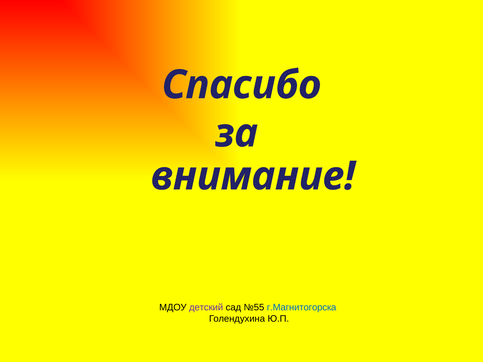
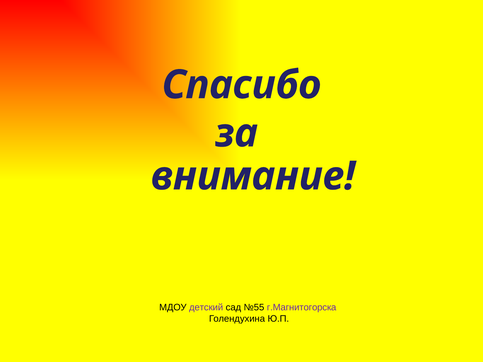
г.Магнитогорска colour: blue -> purple (302, 308)
